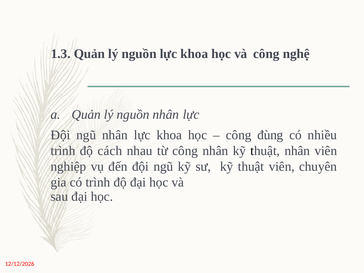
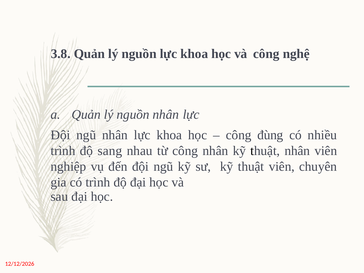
1.3: 1.3 -> 3.8 (61, 54)
cách: cách -> sang (110, 151)
